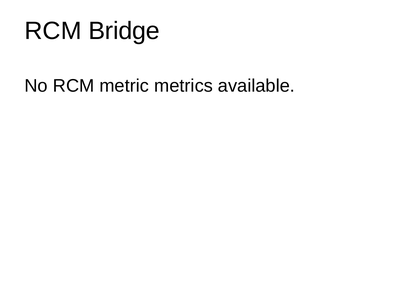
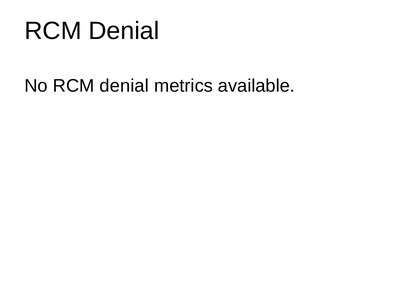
Bridge: Bridge -> Denial (124, 31)
No RCM metric: metric -> denial (124, 86)
